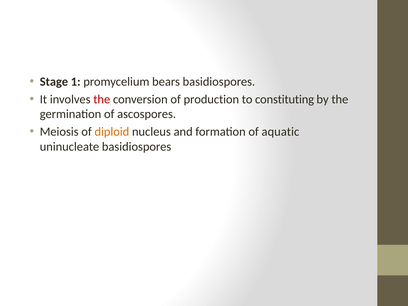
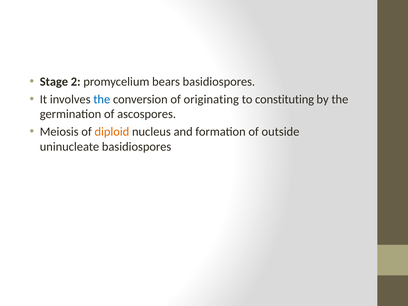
1: 1 -> 2 (76, 82)
the colour: red -> blue (102, 99)
production: production -> originating (211, 99)
aquatic: aquatic -> outside (280, 132)
